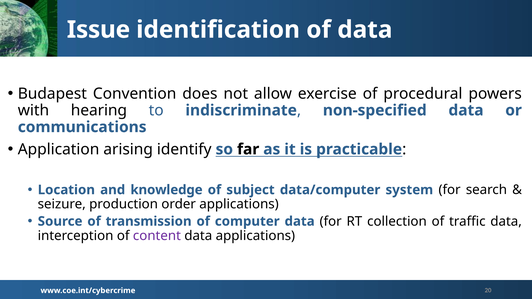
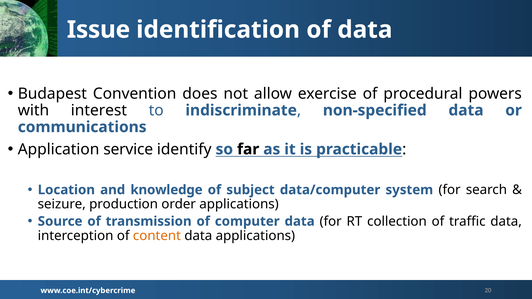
hearing: hearing -> interest (99, 110)
arising: arising -> service (128, 149)
content colour: purple -> orange (157, 236)
